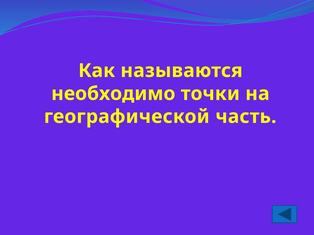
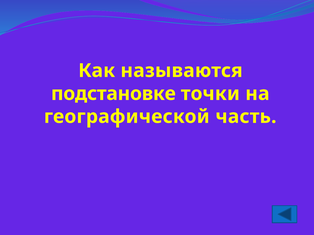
необходимо: необходимо -> подстановке (113, 94)
